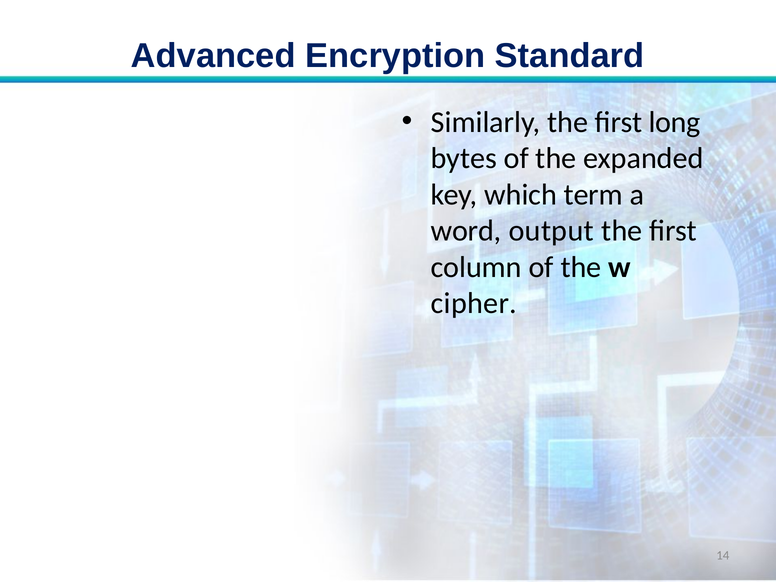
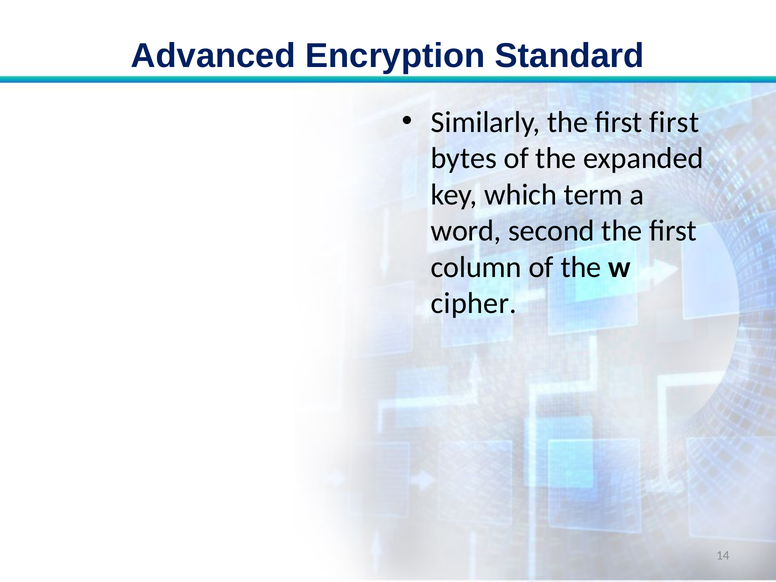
first long: long -> first (674, 122)
output: output -> second (552, 231)
